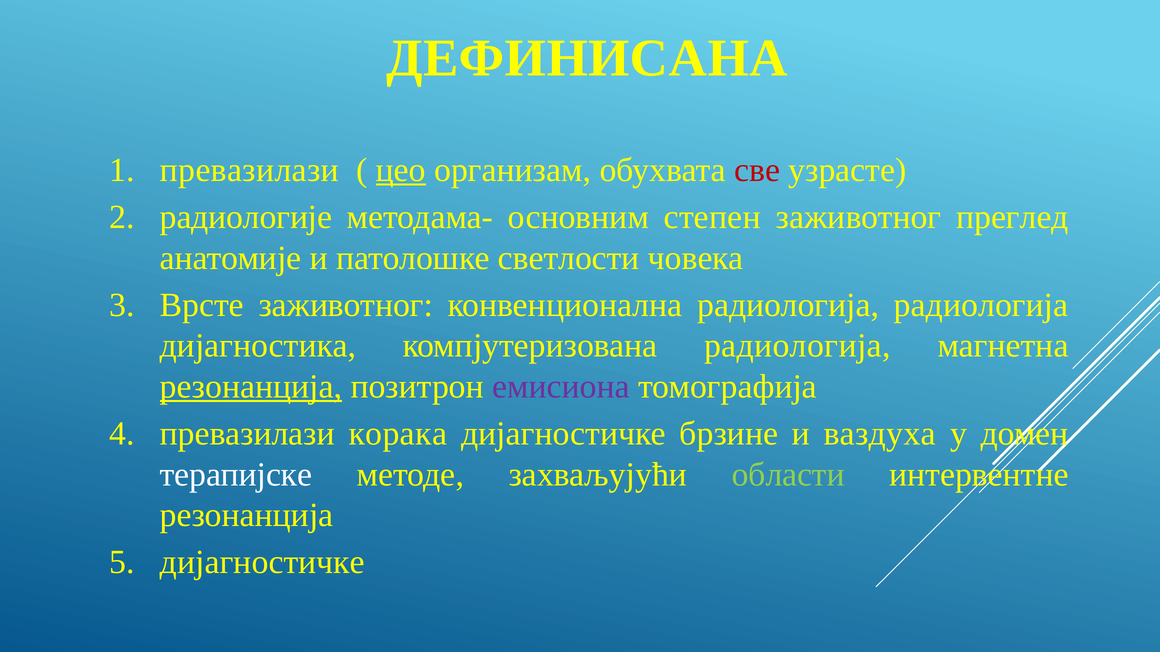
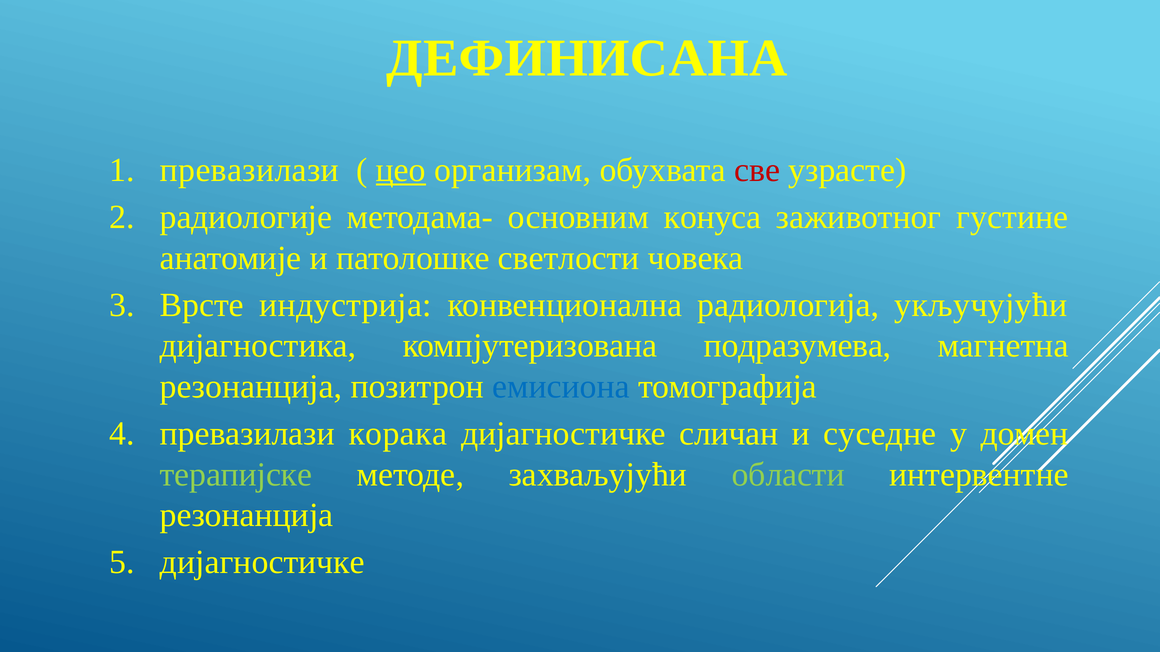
степен: степен -> конуса (712, 217)
преглед: преглед -> густине (1012, 217)
Врсте заживотног: заживотног -> индустрија (346, 305)
радиологија радиологија: радиологија -> укључујући (981, 305)
компјутеризована радиологија: радиологија -> подразумева (798, 346)
резонанција underline: present -> none (251, 387)
емисиона colour: purple -> blue (561, 387)
брзине: брзине -> сличан (729, 434)
ваздуха: ваздуха -> суседне (880, 434)
терапијске colour: white -> light green (236, 475)
